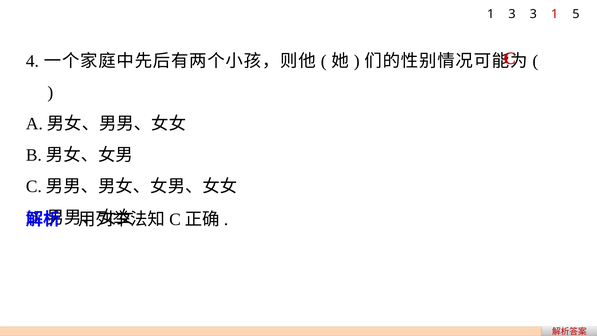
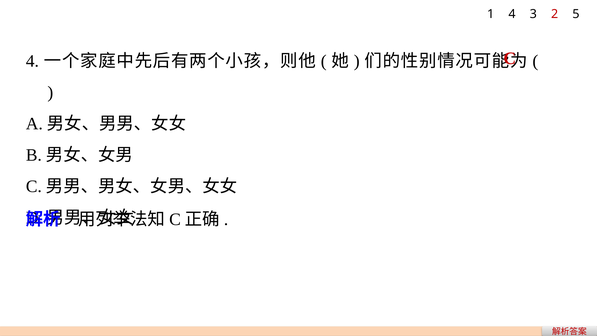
1 3: 3 -> 4 (512, 14)
3 1: 1 -> 2 (555, 14)
